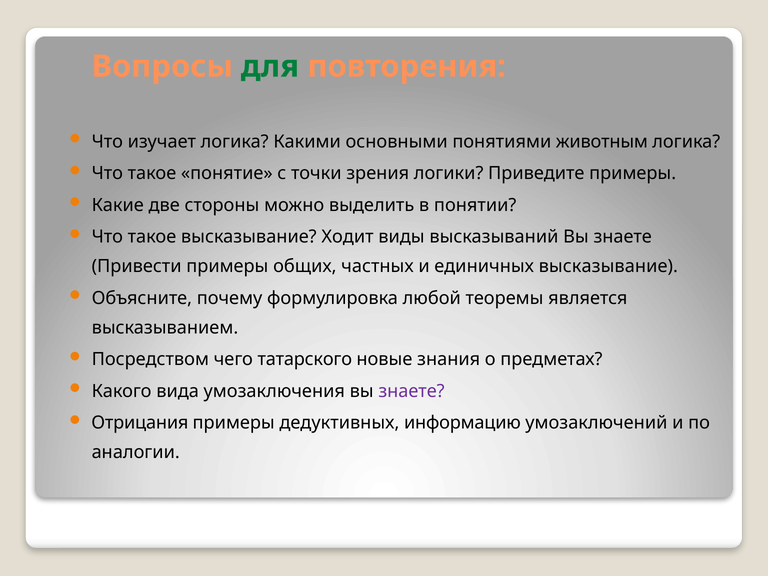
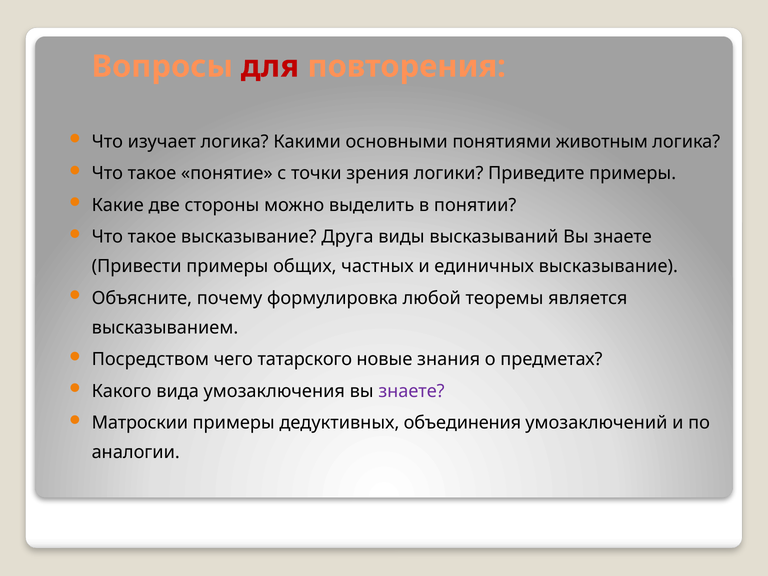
для colour: green -> red (270, 66)
Ходит: Ходит -> Друга (347, 237)
Отрицания: Отрицания -> Матроскии (140, 423)
информацию: информацию -> объединения (462, 423)
